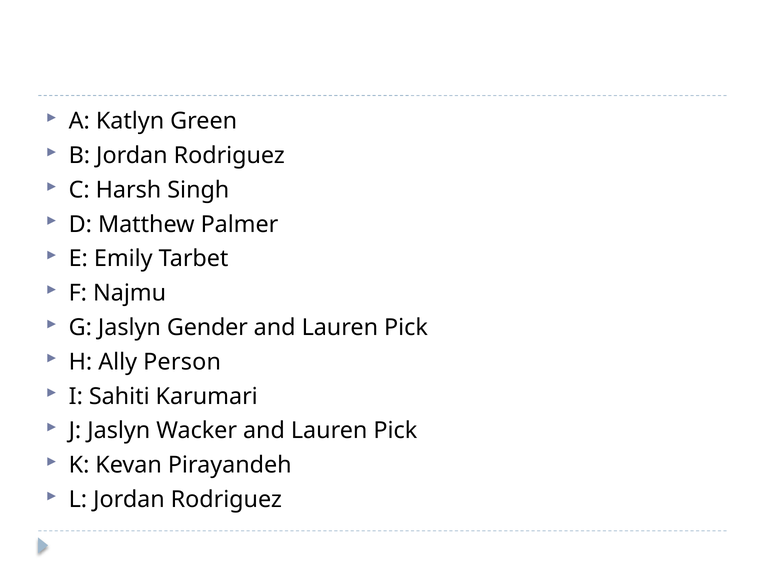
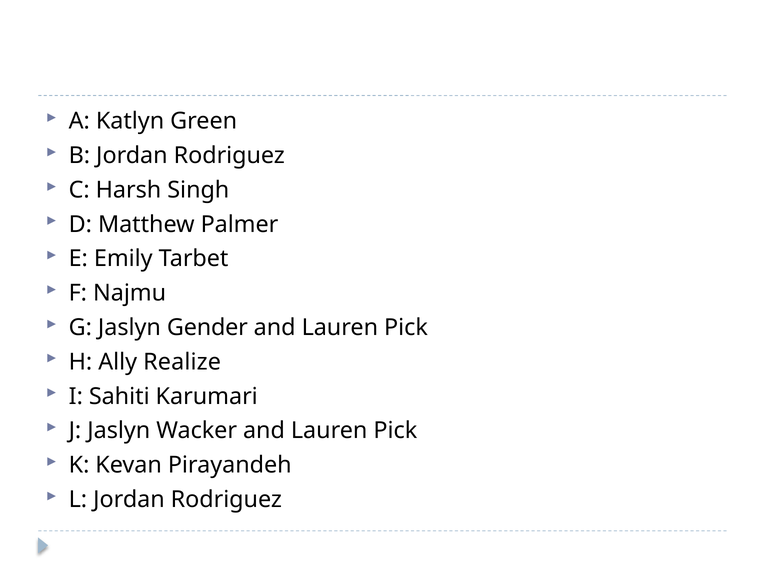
Person: Person -> Realize (182, 362)
